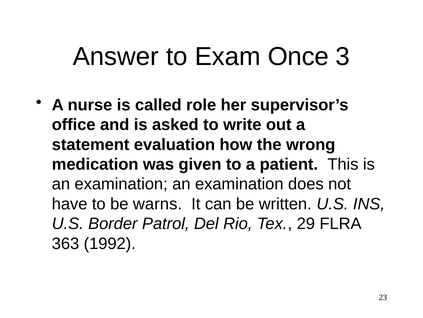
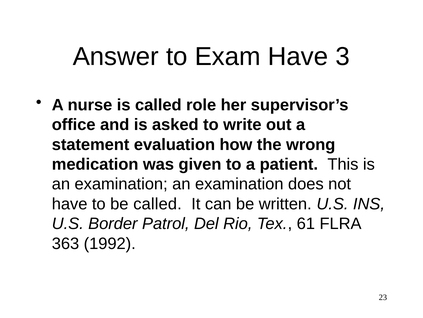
Exam Once: Once -> Have (298, 56)
be warns: warns -> called (158, 204)
29: 29 -> 61 (306, 223)
